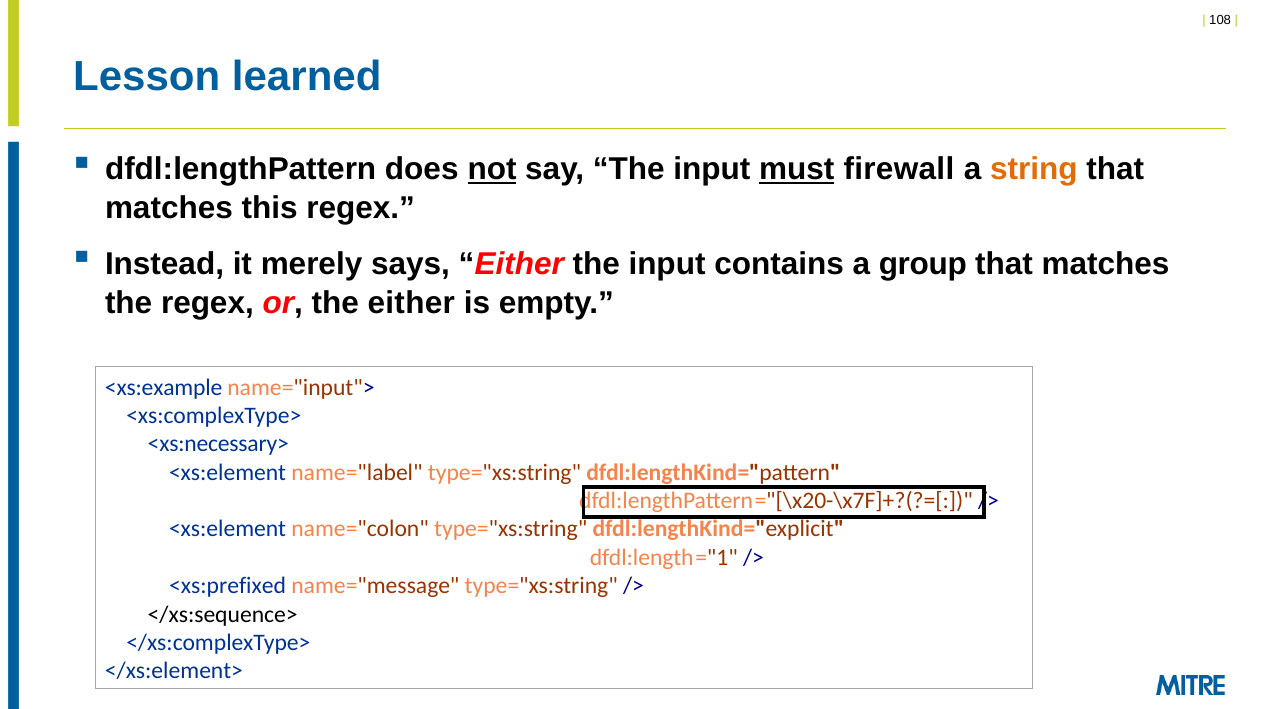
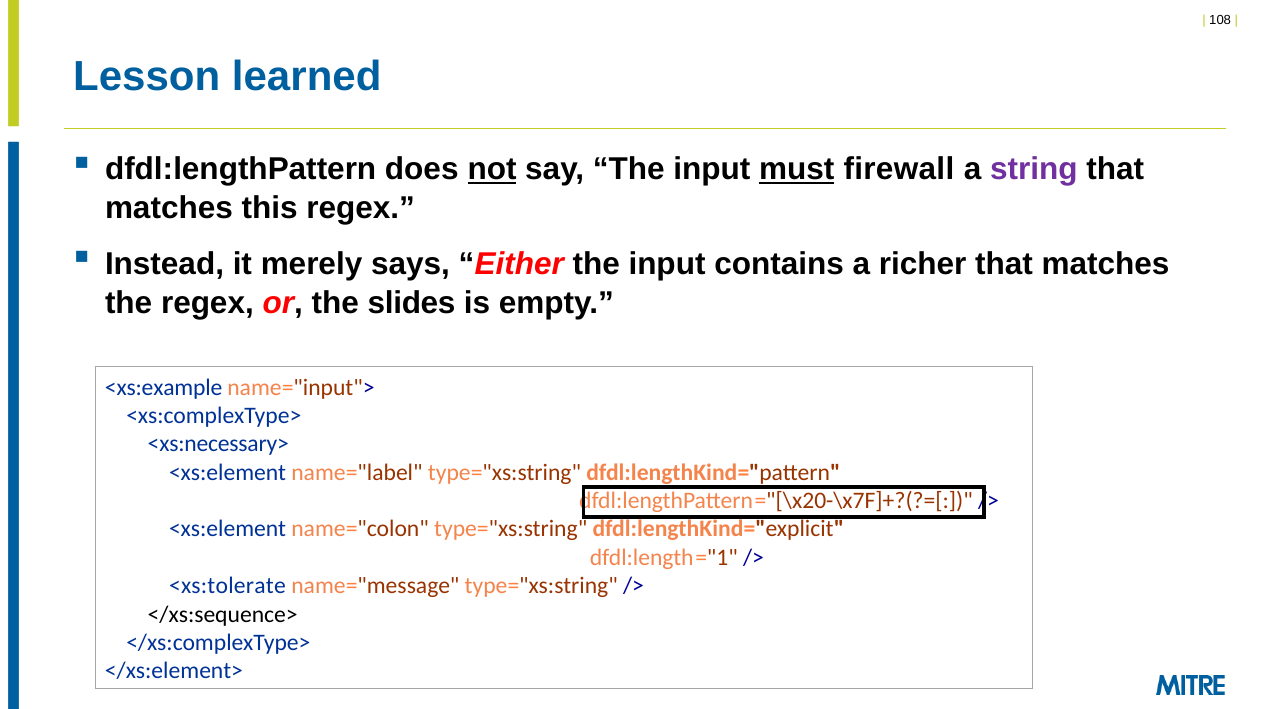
string colour: orange -> purple (1034, 169)
group: group -> richer (923, 264)
the either: either -> slides (412, 303)
<xs:prefixed: <xs:prefixed -> <xs:tolerate (227, 586)
